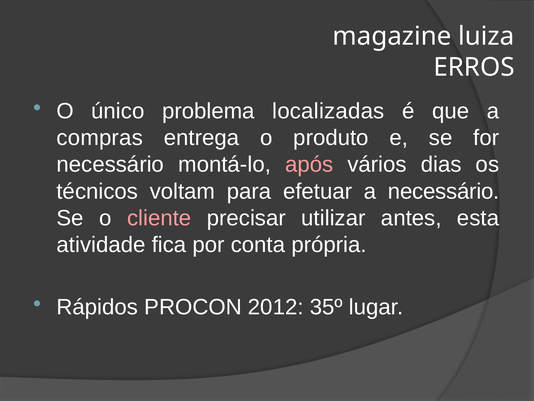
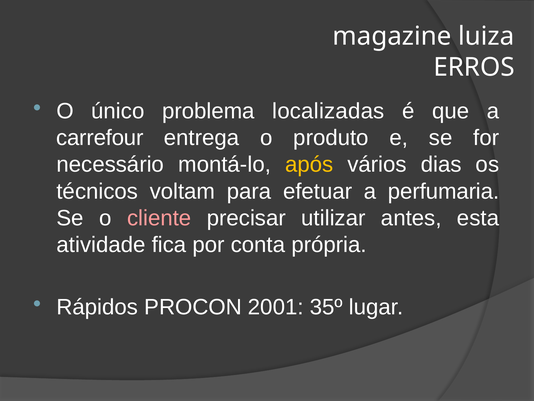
compras: compras -> carrefour (100, 138)
após colour: pink -> yellow (309, 164)
a necessário: necessário -> perfumaria (444, 191)
2012: 2012 -> 2001 (276, 307)
